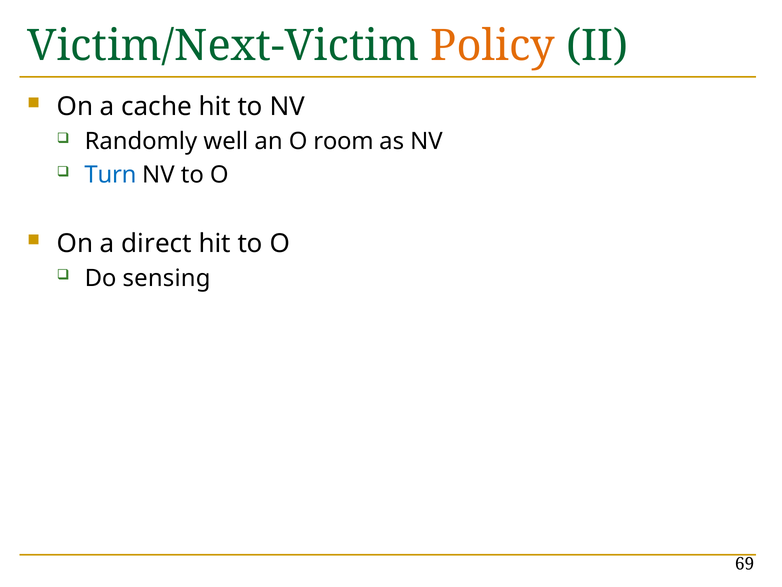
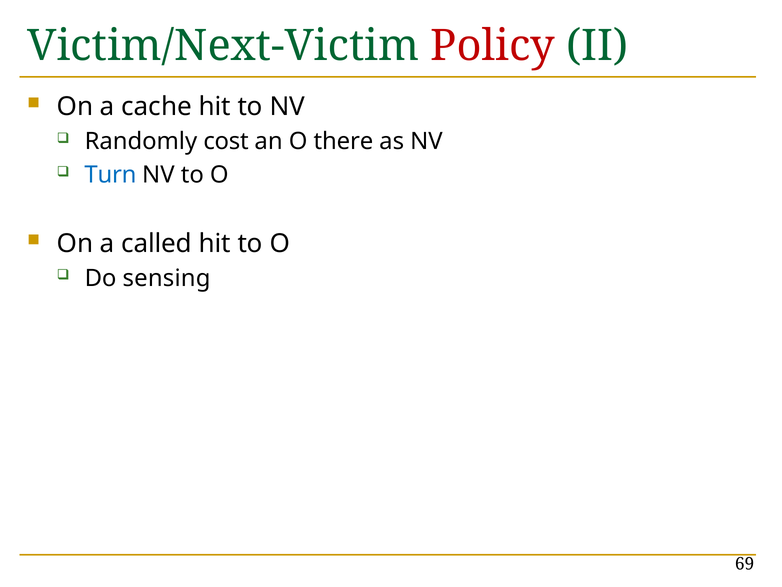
Policy colour: orange -> red (493, 46)
well: well -> cost (226, 141)
room: room -> there (343, 141)
direct: direct -> called (157, 243)
